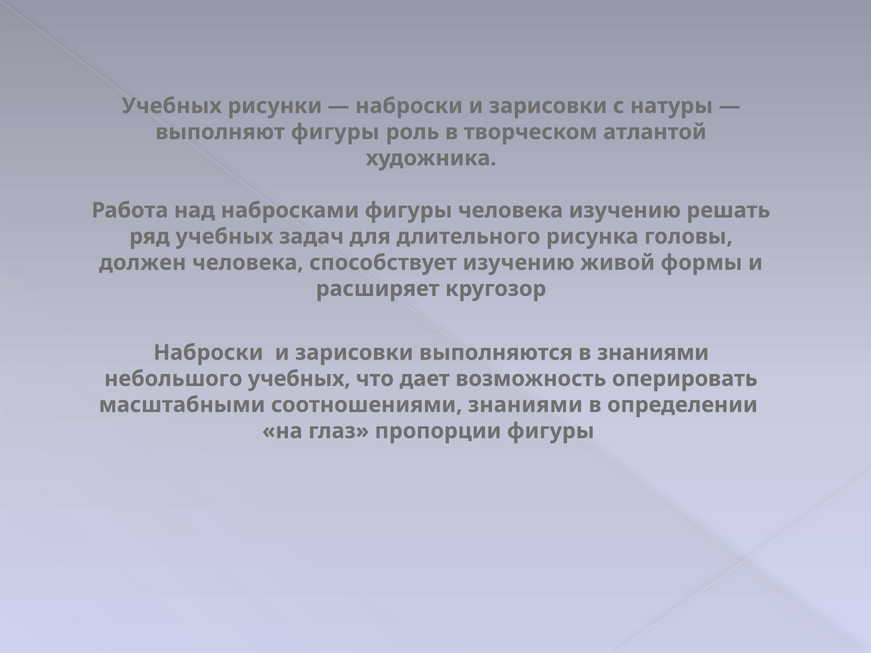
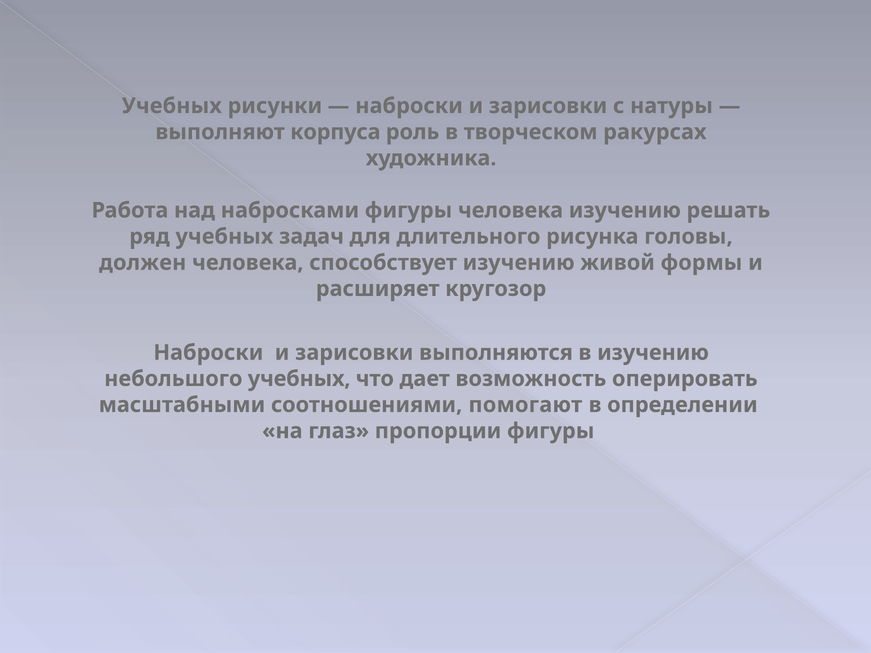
выполняют фигуры: фигуры -> корпуса (335, 132)
атлантой: атлантой -> ракурсах (655, 132)
в знаниями: знаниями -> изучению (653, 353)
соотношениями знаниями: знаниями -> помогают (525, 405)
